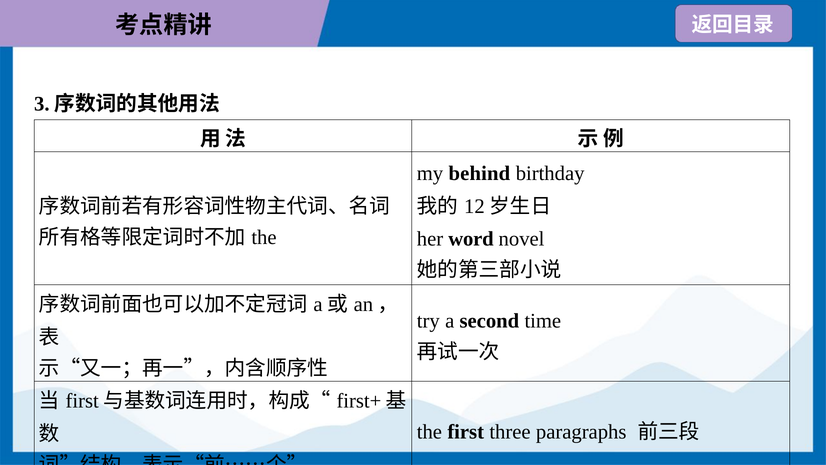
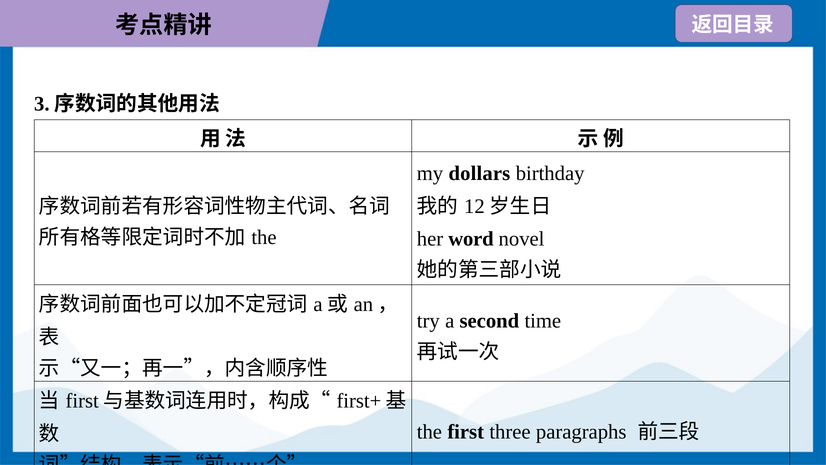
behind: behind -> dollars (479, 173)
